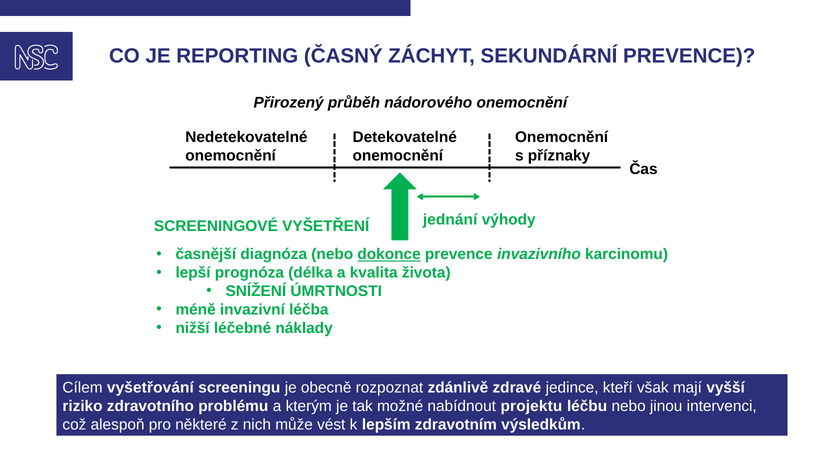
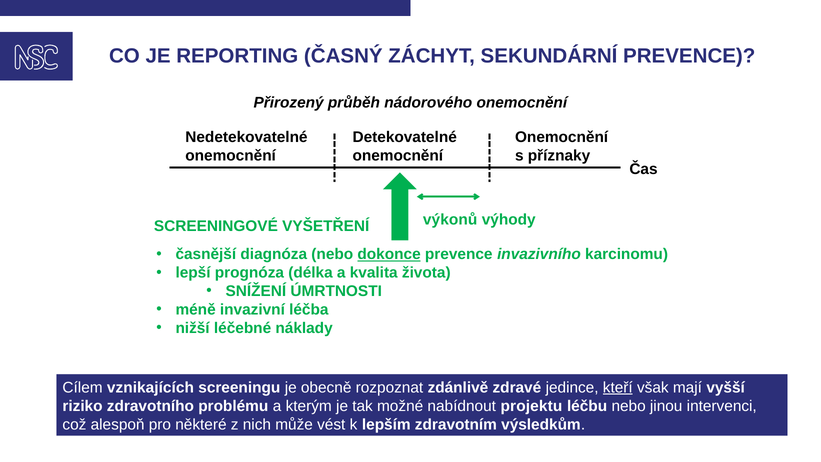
jednání: jednání -> výkonů (450, 220)
vyšetřování: vyšetřování -> vznikajících (150, 387)
kteří underline: none -> present (618, 387)
